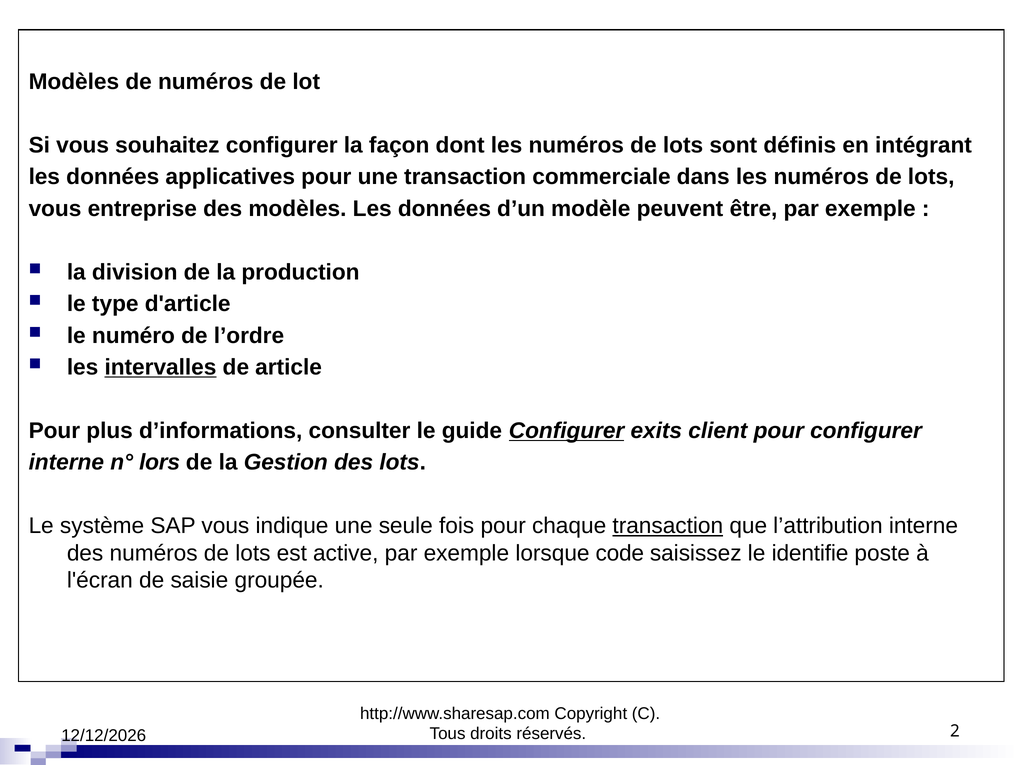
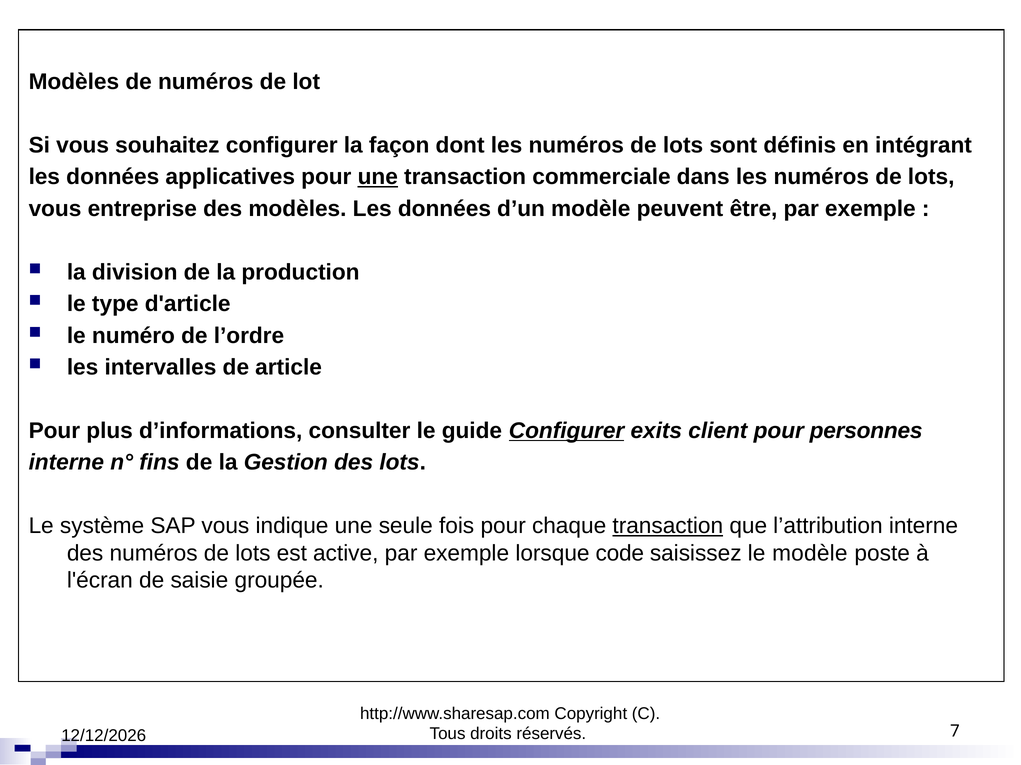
une underline: none -> present (378, 177)
intervalles underline: present -> none (160, 368)
pour configurer: configurer -> personnes (866, 431)
lors: lors -> fins (159, 463)
le identifie: identifie -> modèle (810, 554)
2: 2 -> 7 (955, 732)
